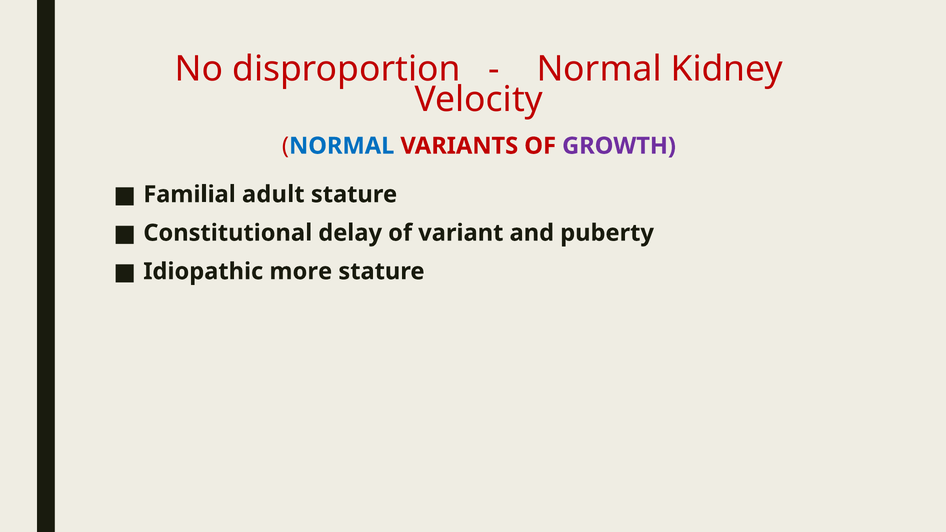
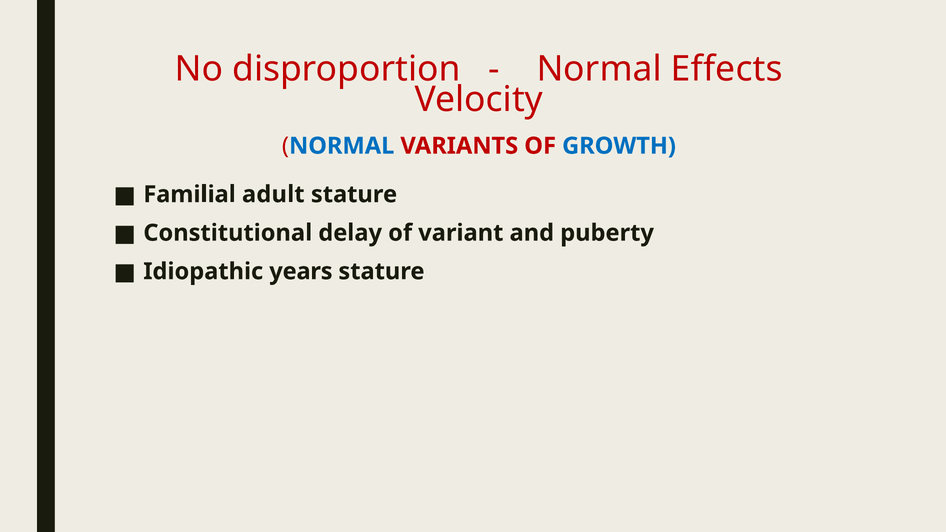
Kidney: Kidney -> Effects (727, 69)
GROWTH colour: purple -> blue (619, 146)
more: more -> years (301, 271)
